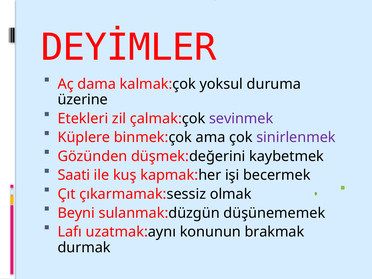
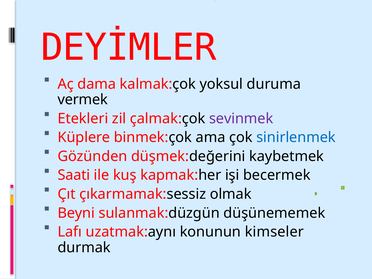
üzerine: üzerine -> vermek (83, 100)
sinirlenmek colour: purple -> blue (296, 137)
brakmak: brakmak -> kimseler (274, 232)
